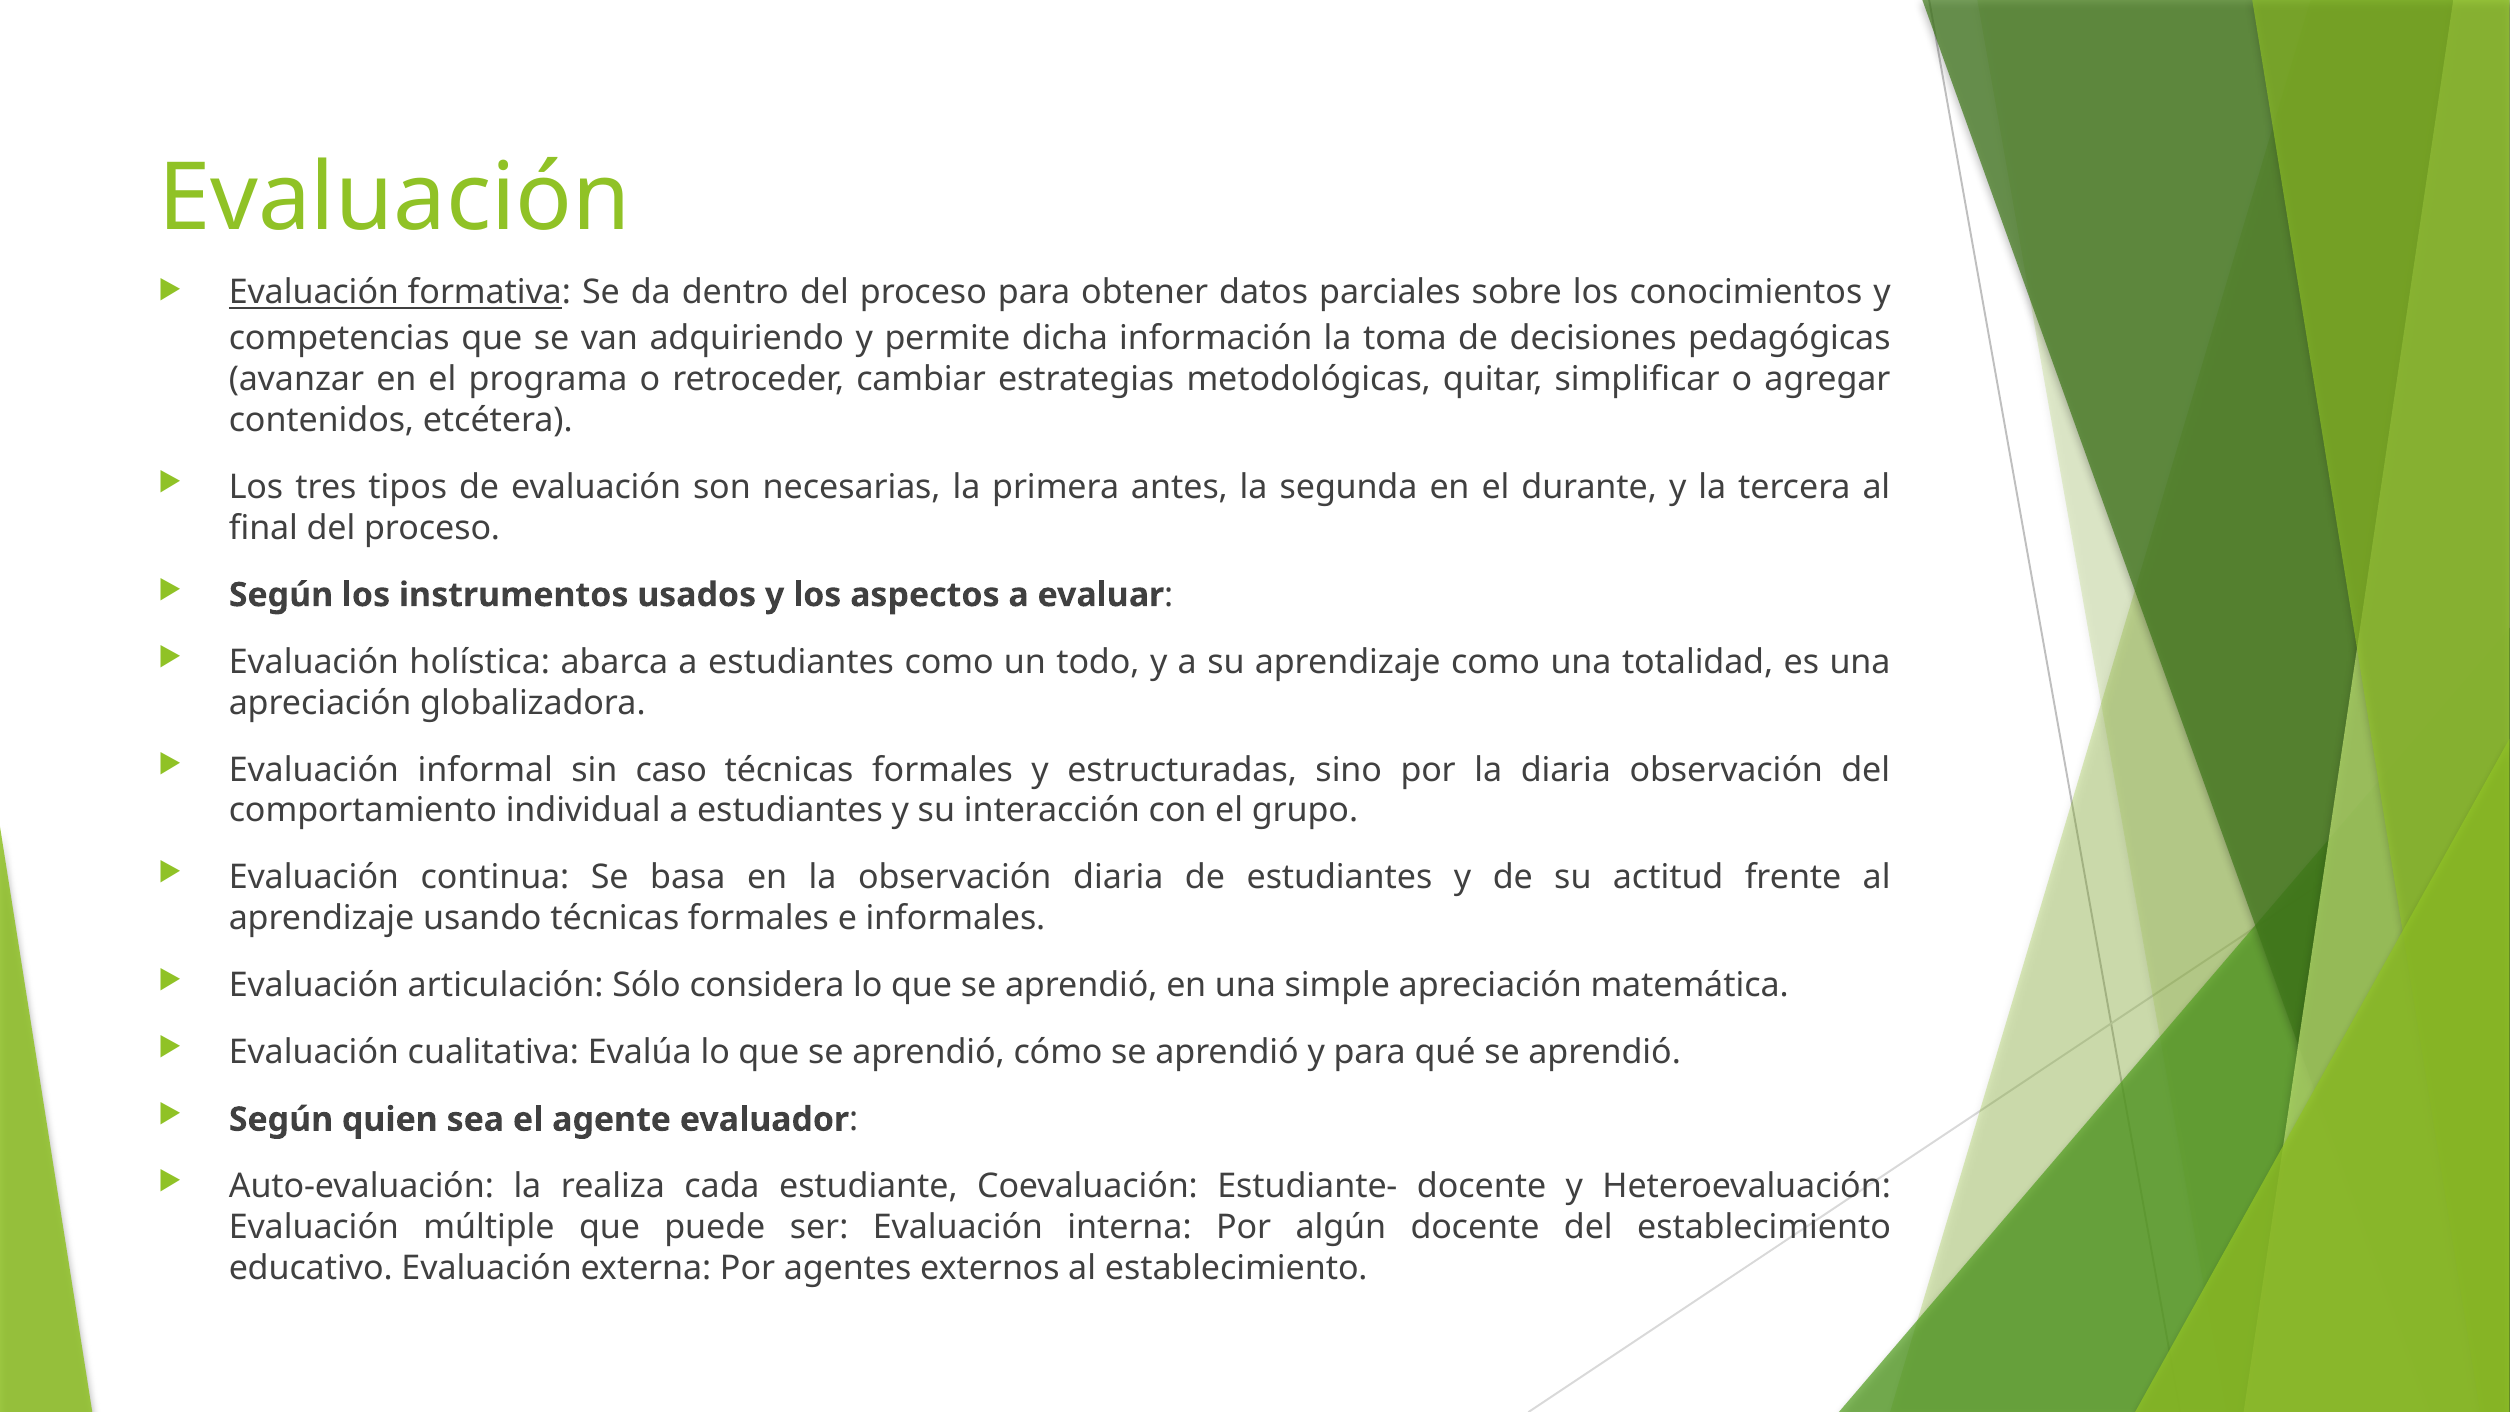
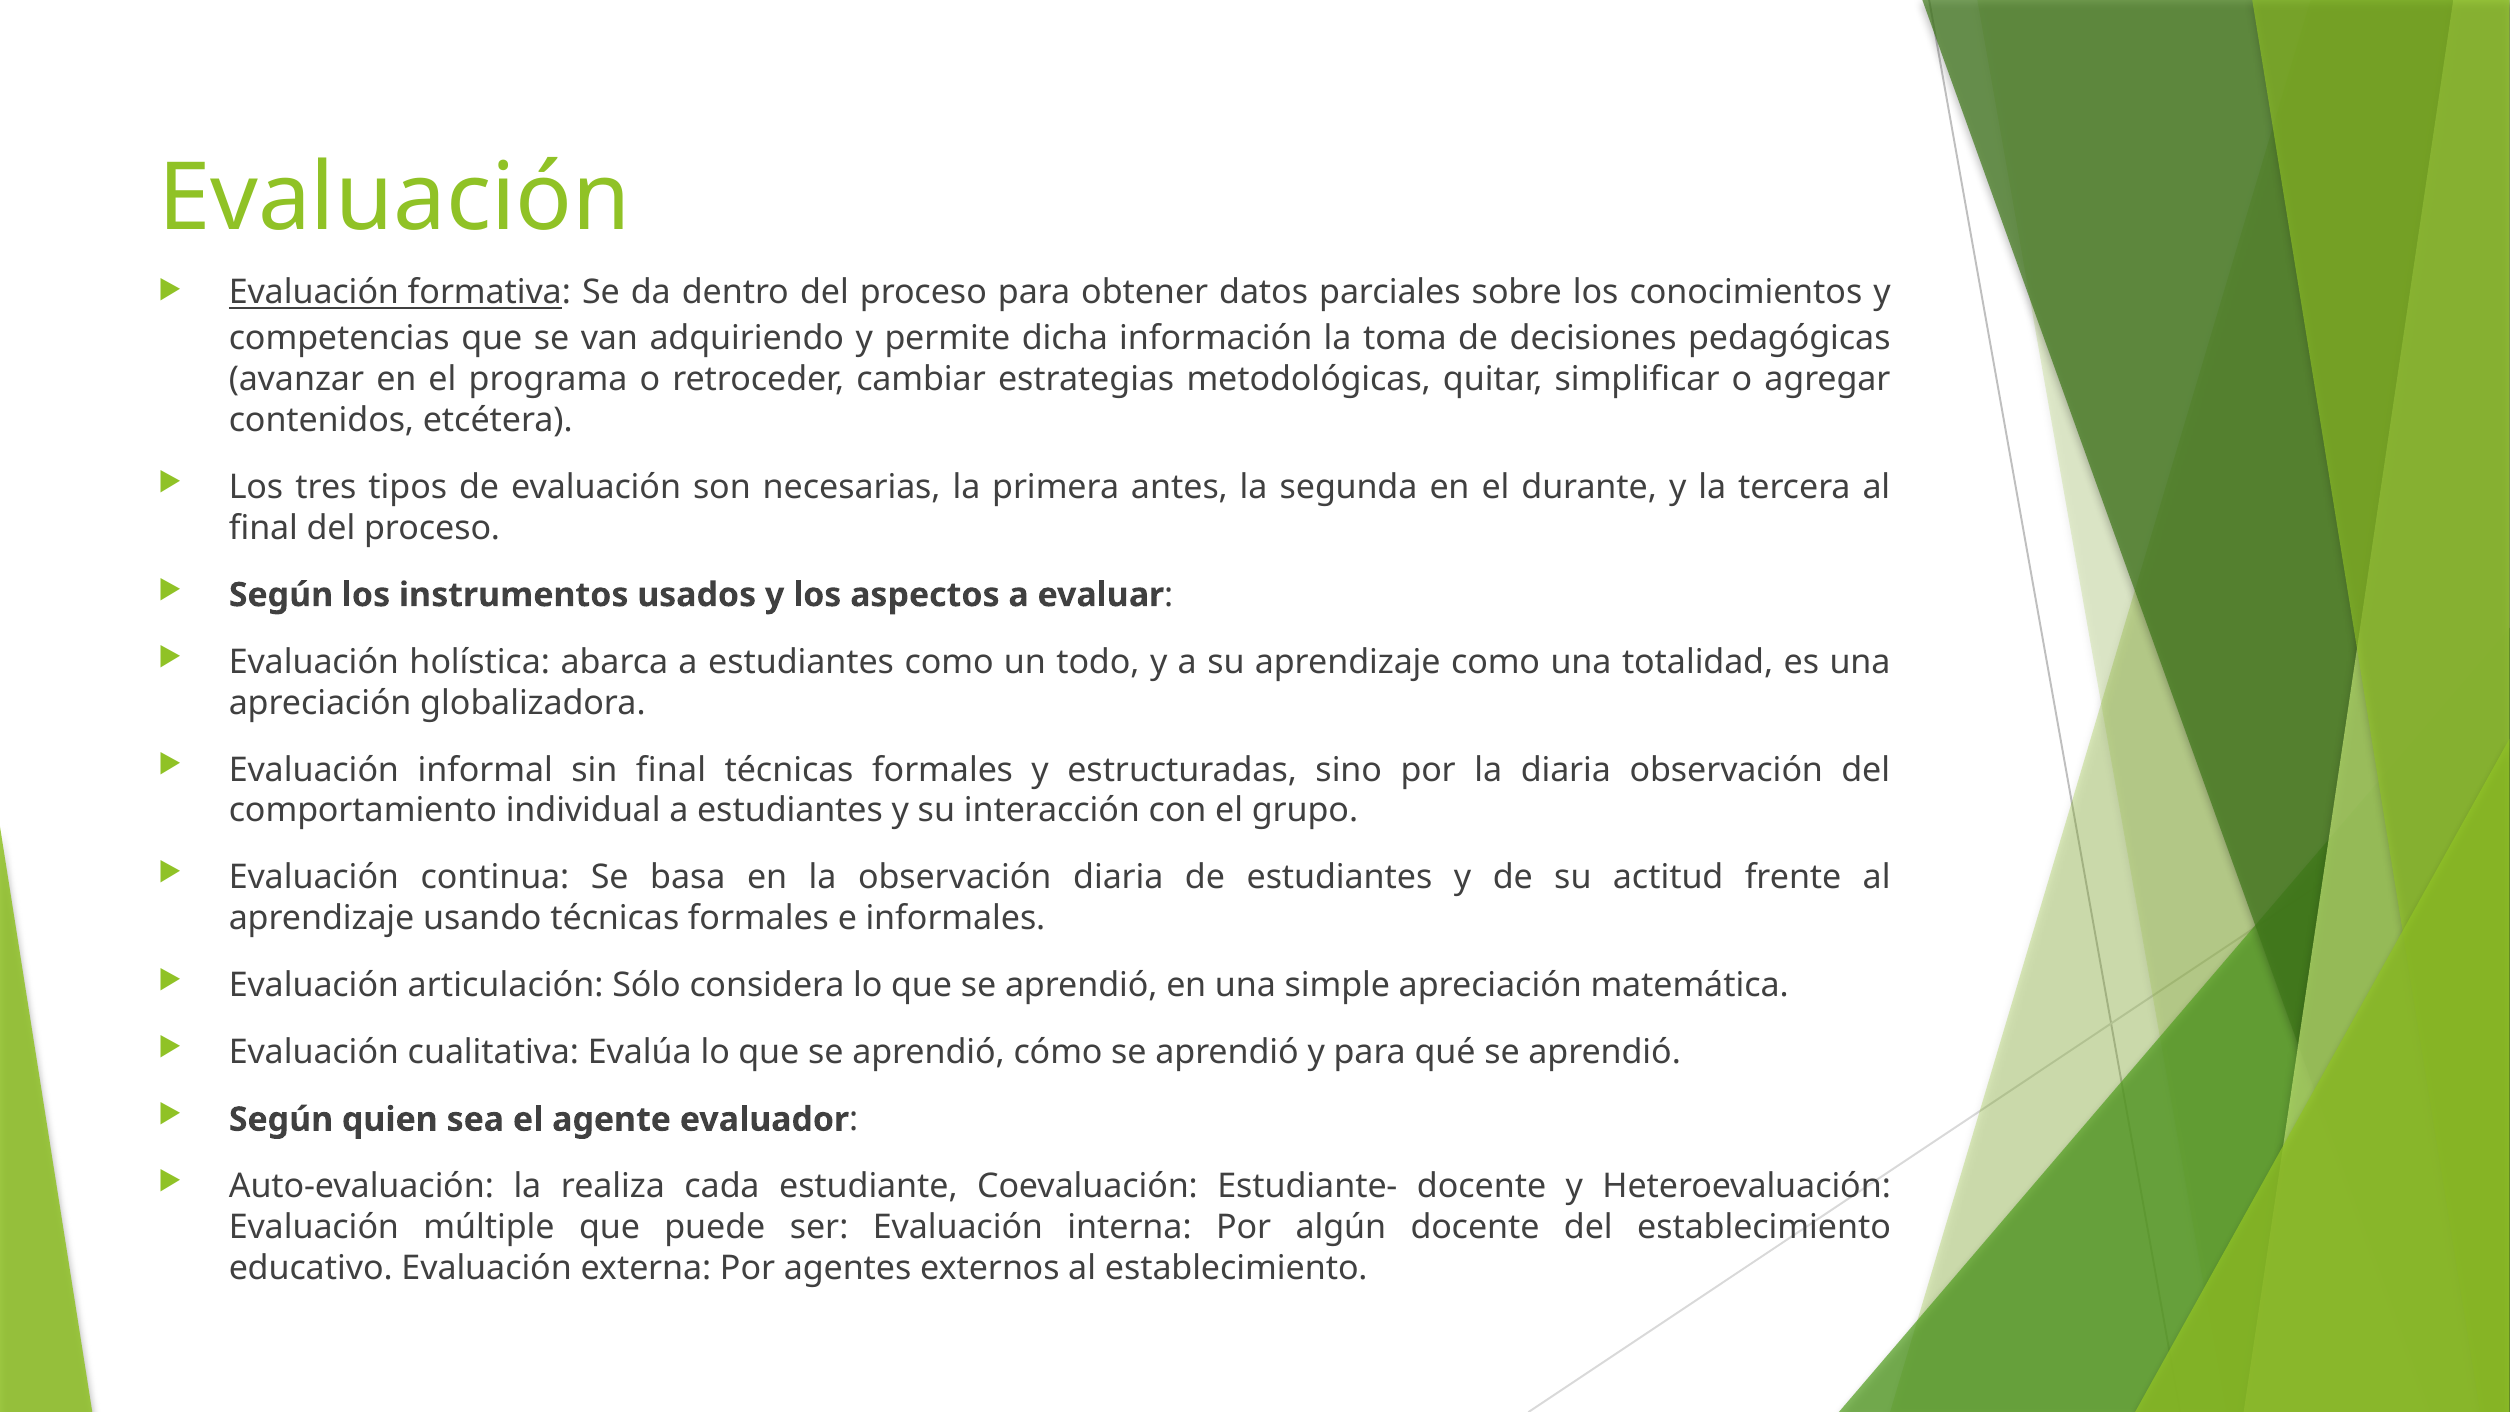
sin caso: caso -> final (671, 770)
